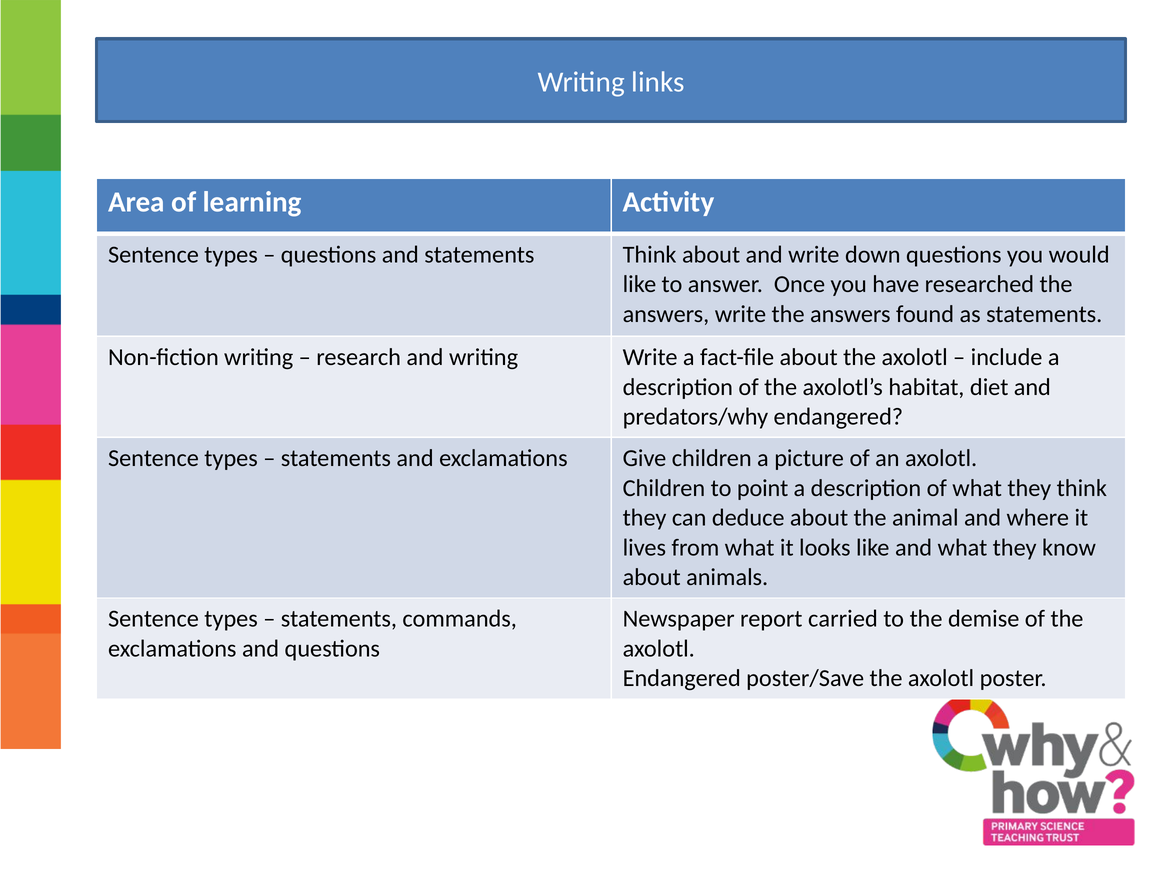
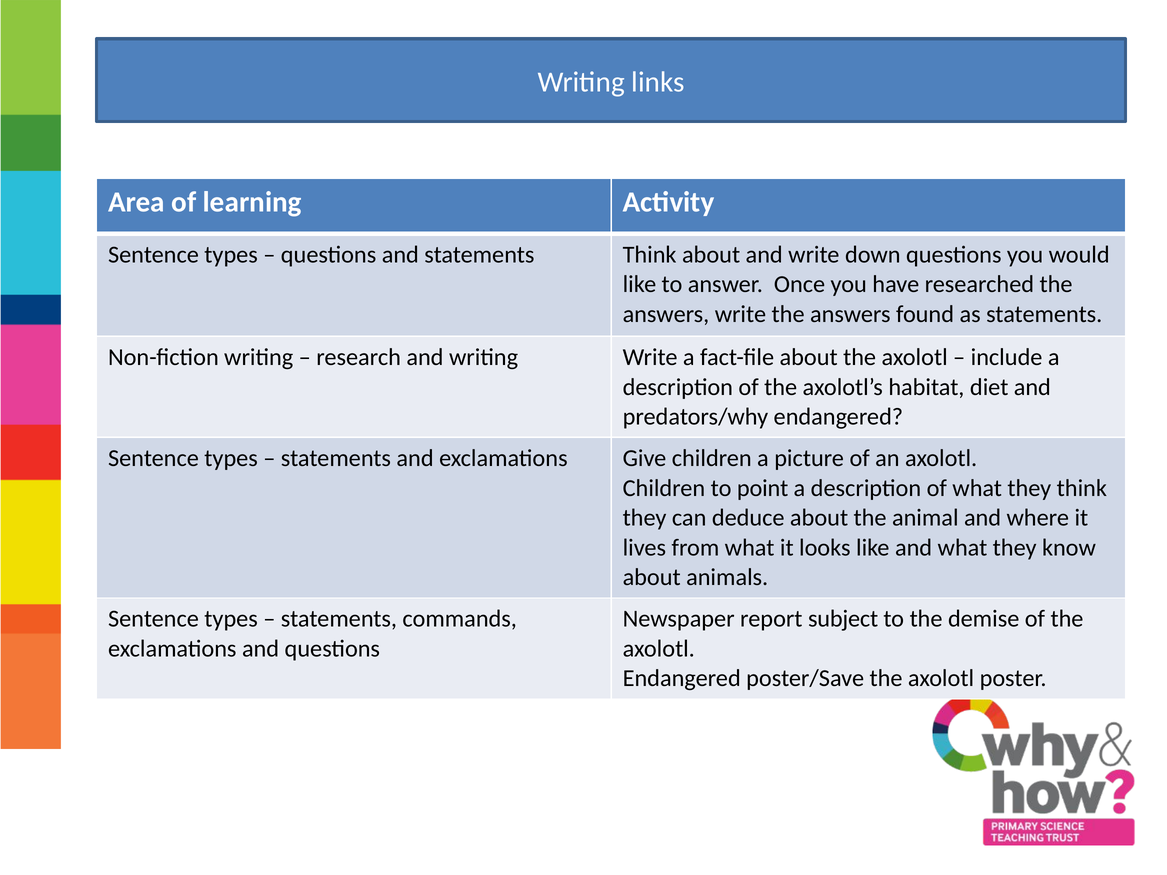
carried: carried -> subject (843, 619)
